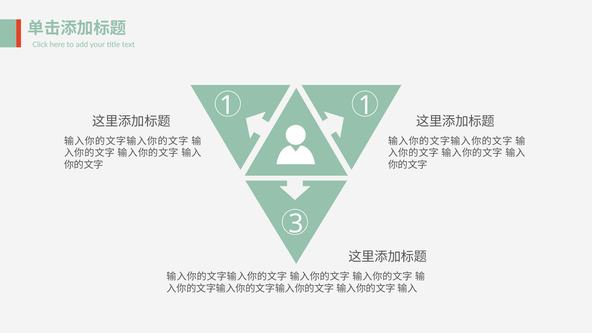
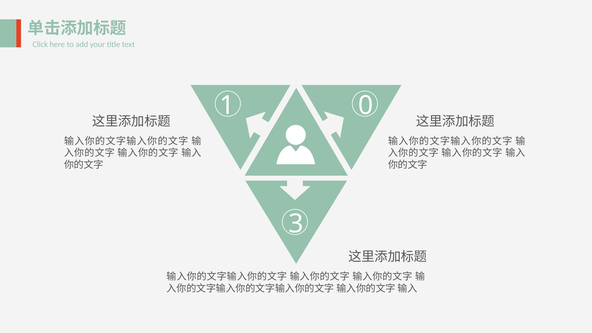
1: 1 -> 0 (366, 106)
